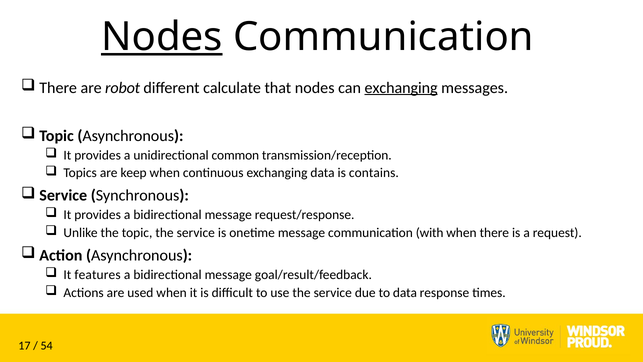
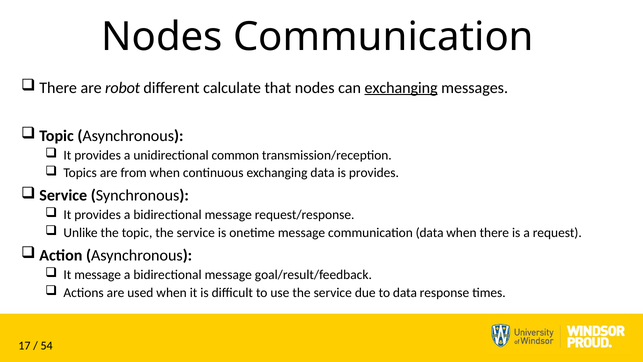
Nodes underline: present -> none (162, 37)
keep: keep -> from (134, 173)
is contains: contains -> provides (374, 173)
communication with: with -> data (430, 233)
It features: features -> message (98, 275)
